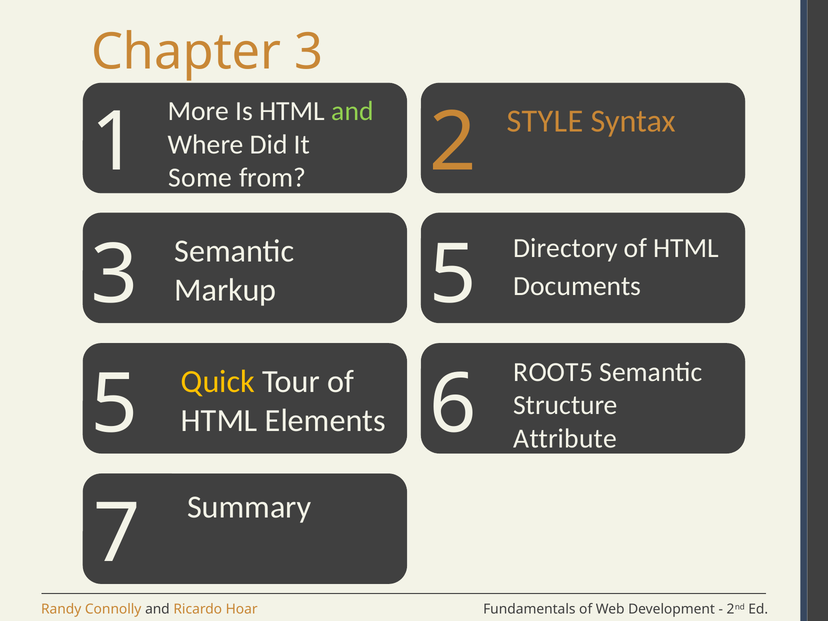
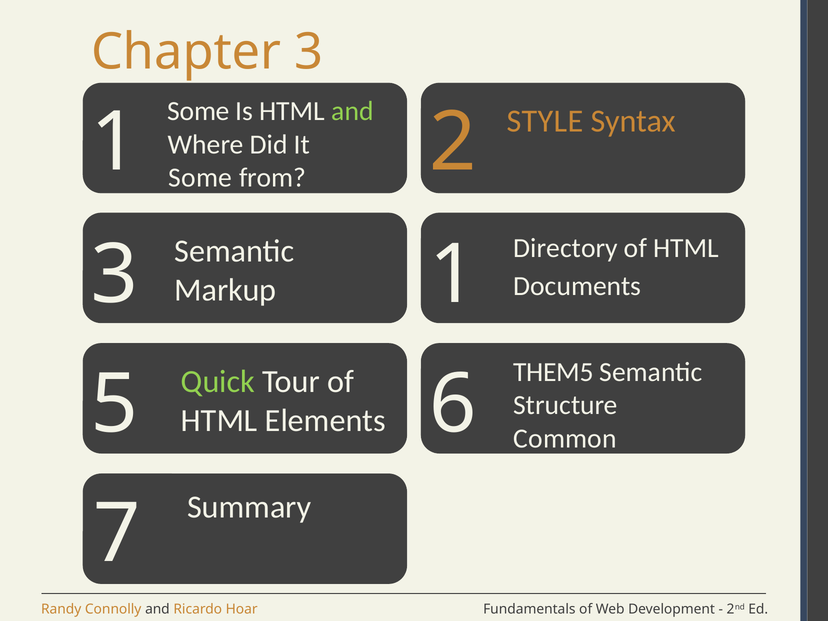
More: More -> Some (199, 111)
5: 5 -> 1 (453, 275)
ROOT5: ROOT5 -> THEM5 (553, 372)
Quick colour: yellow -> light green (218, 382)
Attribute: Attribute -> Common (565, 438)
